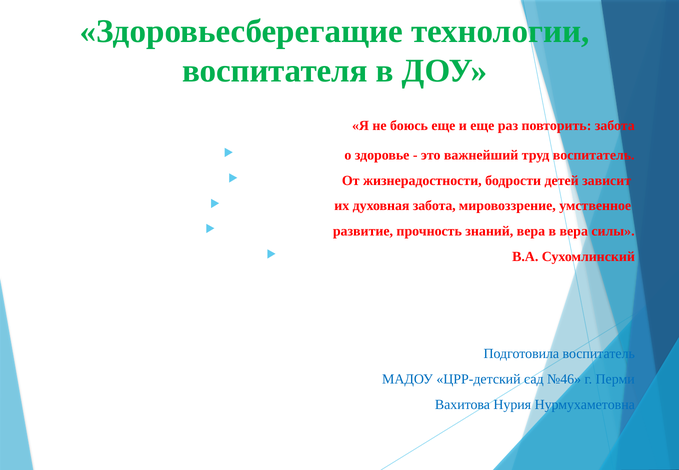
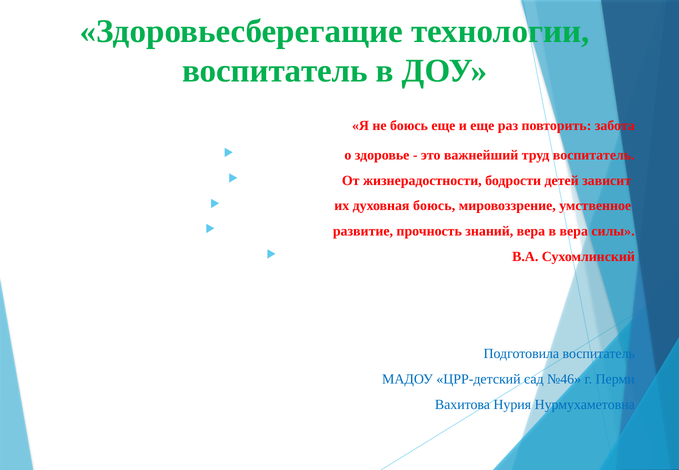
воспитателя: воспитателя -> воспитатель (275, 71)
духовная забота: забота -> боюсь (434, 206)
